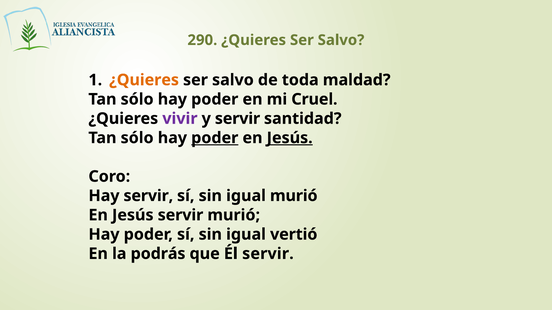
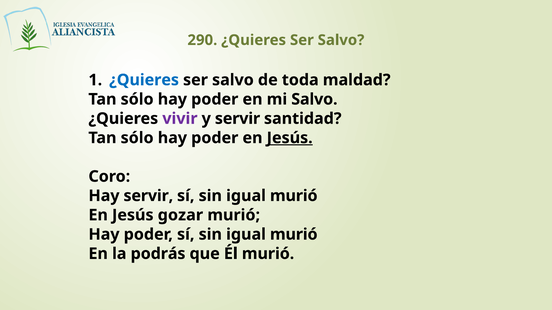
¿Quieres colour: orange -> blue (144, 80)
mi Cruel: Cruel -> Salvo (314, 99)
poder underline: present -> none (215, 138)
Jesús servir: servir -> gozar (180, 215)
vertió: vertió -> murió (294, 235)
Él servir: servir -> murió (268, 254)
